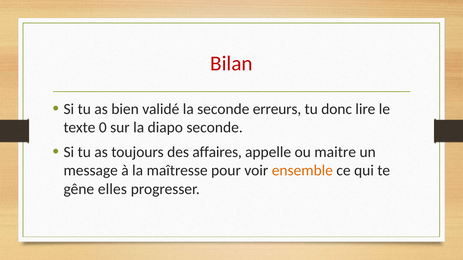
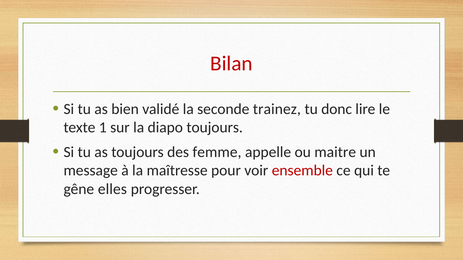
erreurs: erreurs -> trainez (277, 109)
0: 0 -> 1 (103, 128)
diapo seconde: seconde -> toujours (215, 128)
affaires: affaires -> femme (217, 152)
ensemble colour: orange -> red (302, 171)
